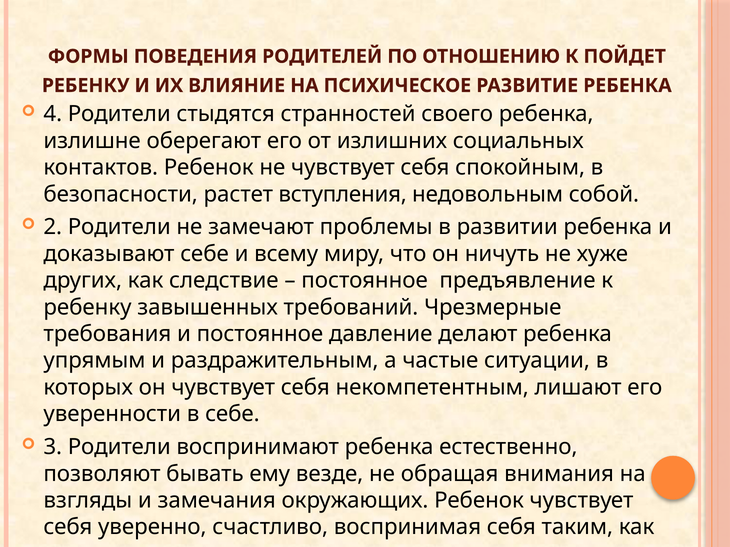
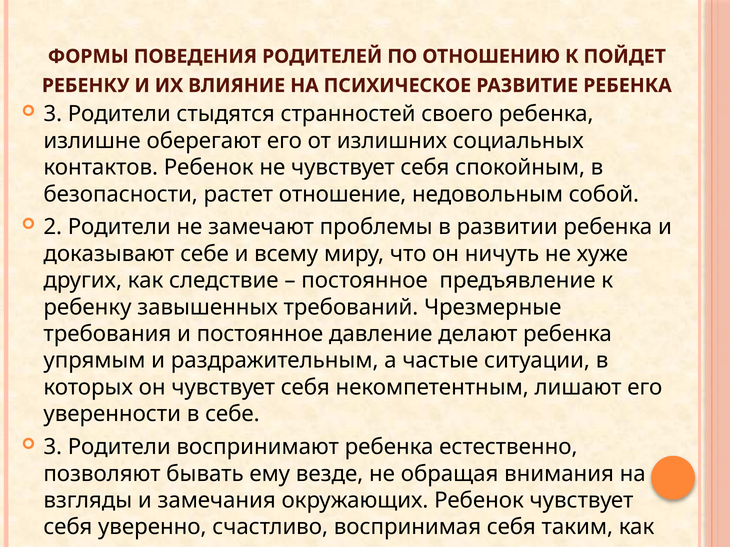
4: 4 -> 3 (53, 114)
вступления: вступления -> отношение (343, 194)
